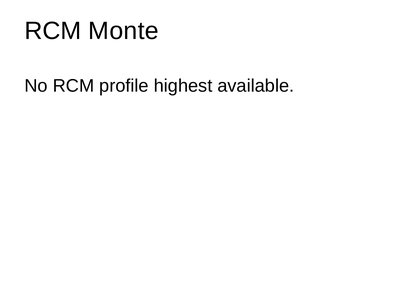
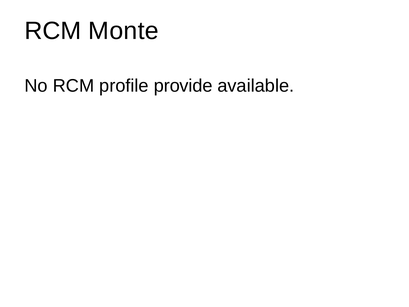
highest: highest -> provide (183, 86)
